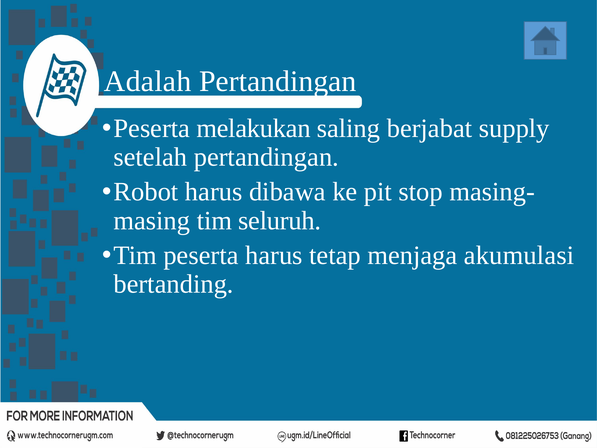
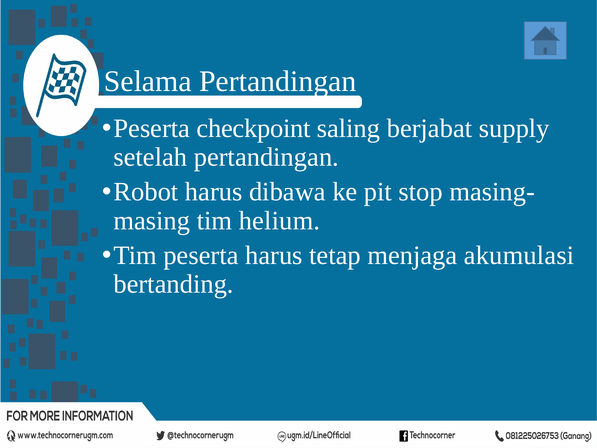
Adalah: Adalah -> Selama (148, 81)
melakukan: melakukan -> checkpoint (254, 128)
seluruh: seluruh -> helium (279, 220)
